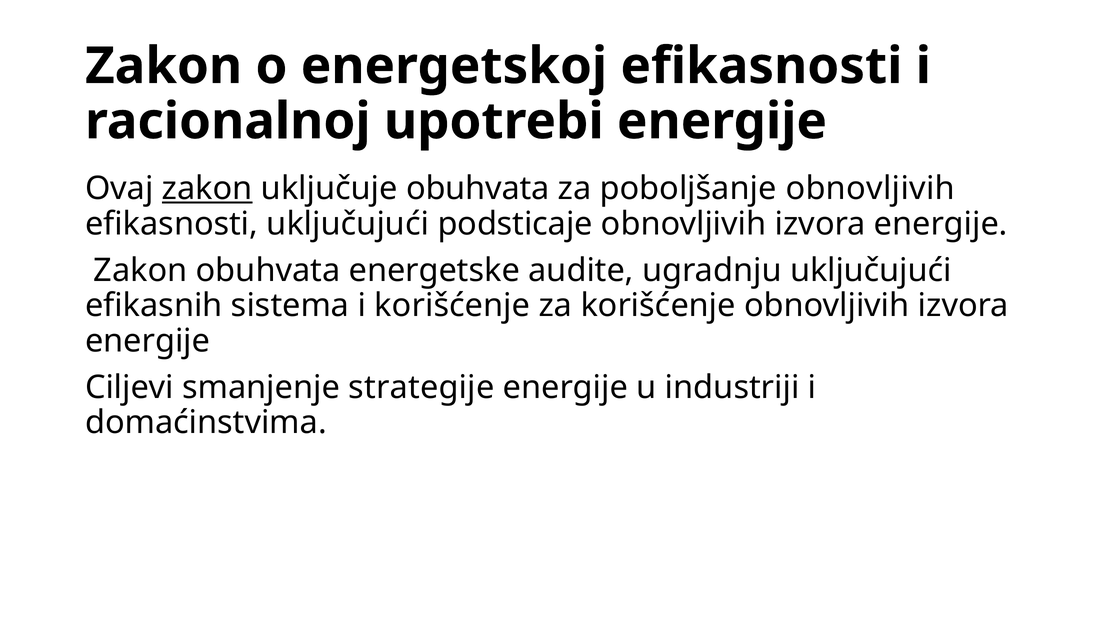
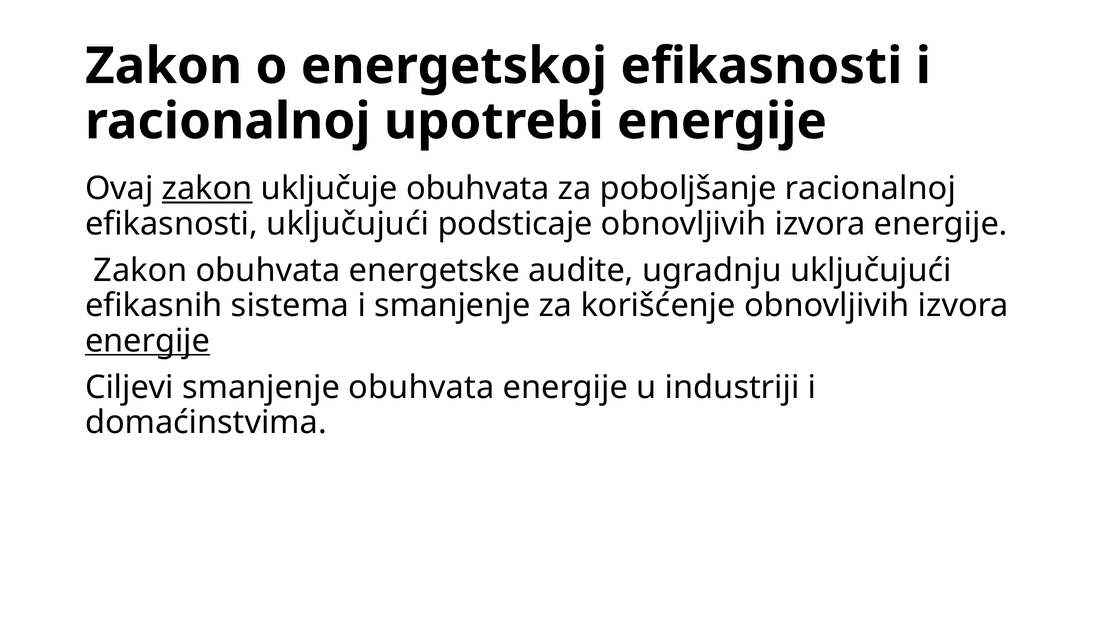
poboljšanje obnovljivih: obnovljivih -> racionalnoj (870, 189)
i korišćenje: korišćenje -> smanjenje (452, 306)
energije underline: none -> present (148, 341)
smanjenje strategije: strategije -> obuhvata (421, 387)
